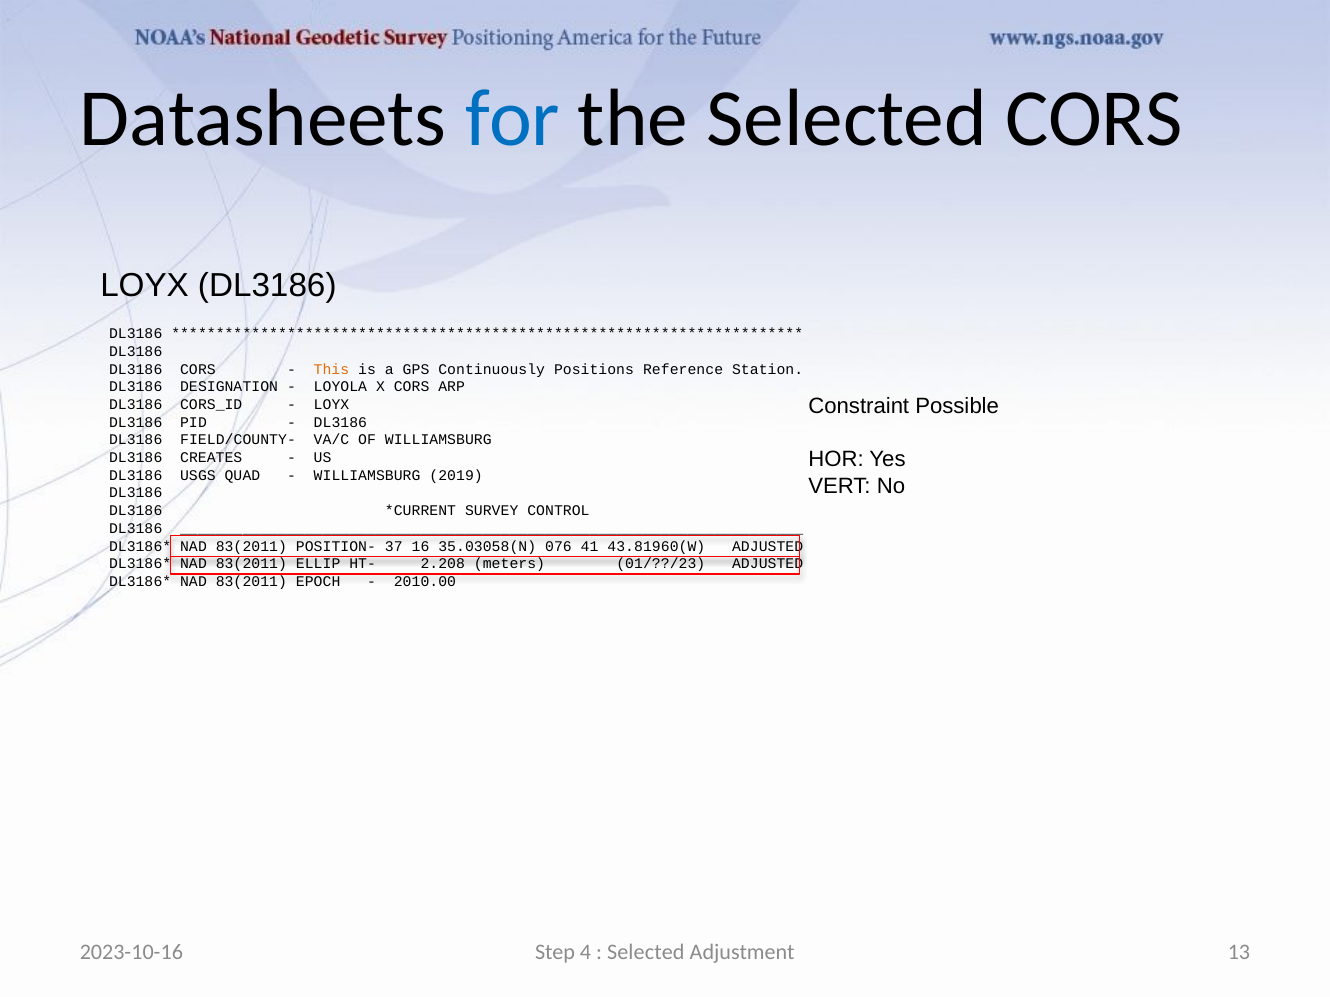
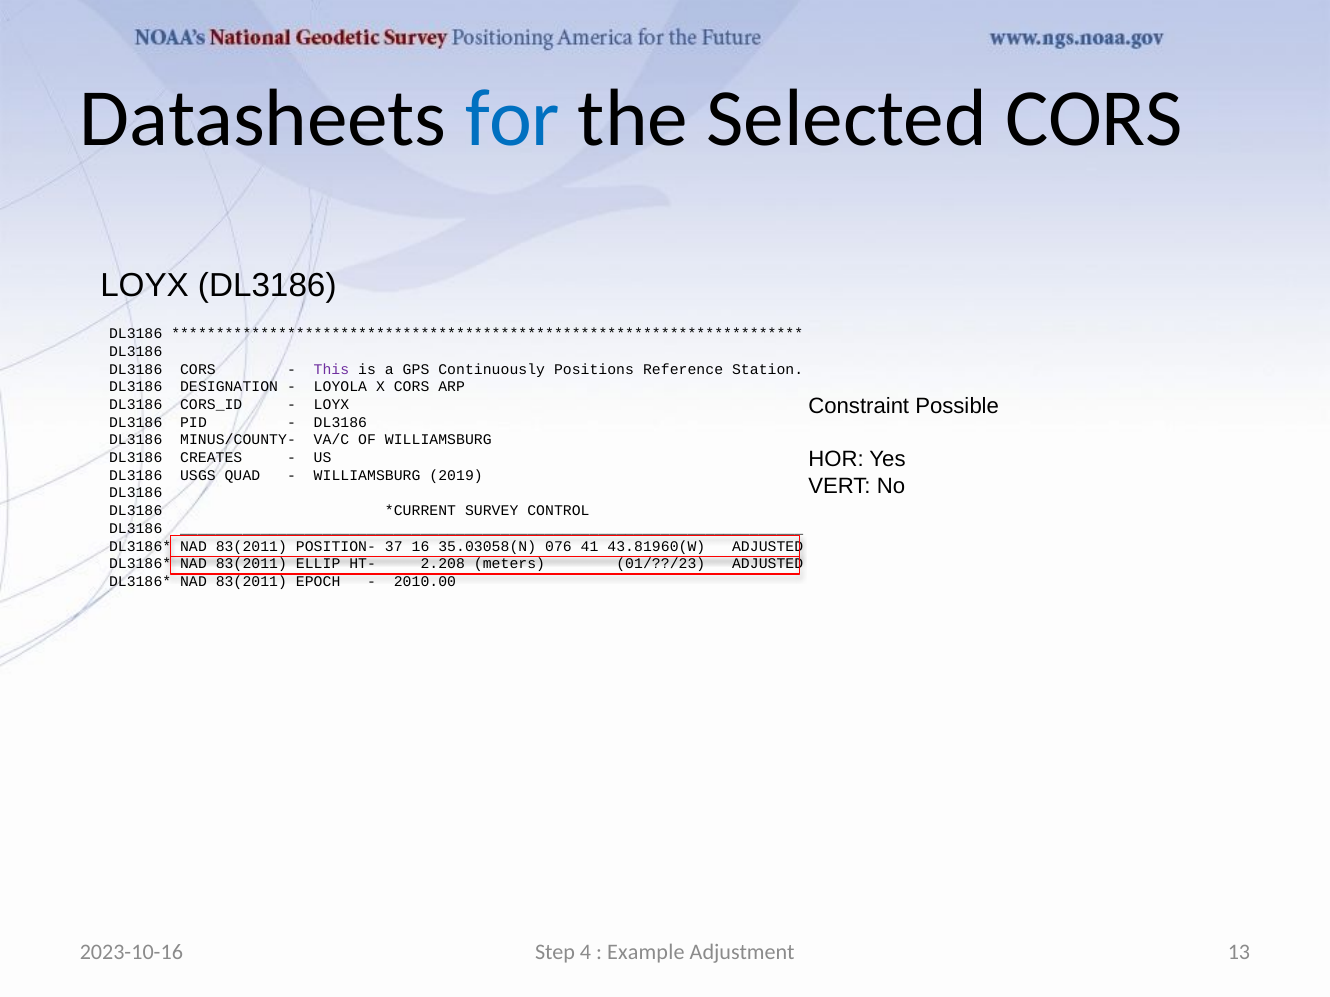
This colour: orange -> purple (331, 369)
FIELD/COUNTY-: FIELD/COUNTY- -> MINUS/COUNTY- (238, 440)
Selected: Selected -> Example (646, 953)
